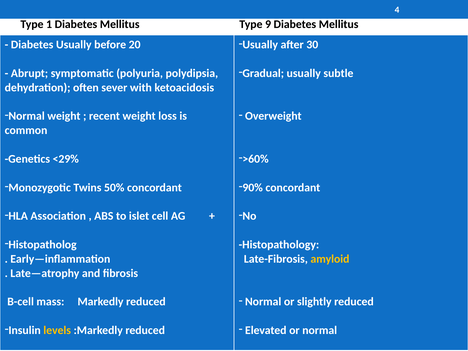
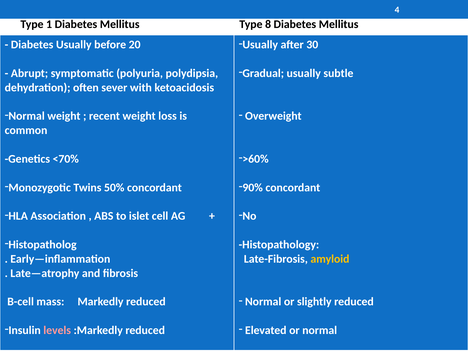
9: 9 -> 8 (268, 24)
<29%: <29% -> <70% (66, 159)
levels colour: yellow -> pink (57, 330)
